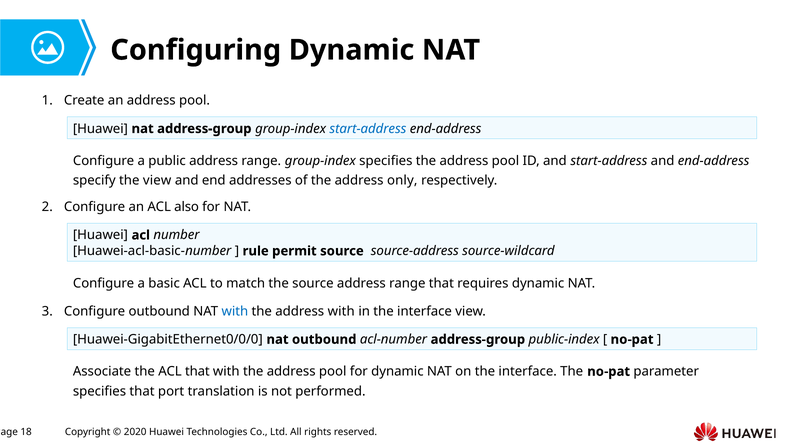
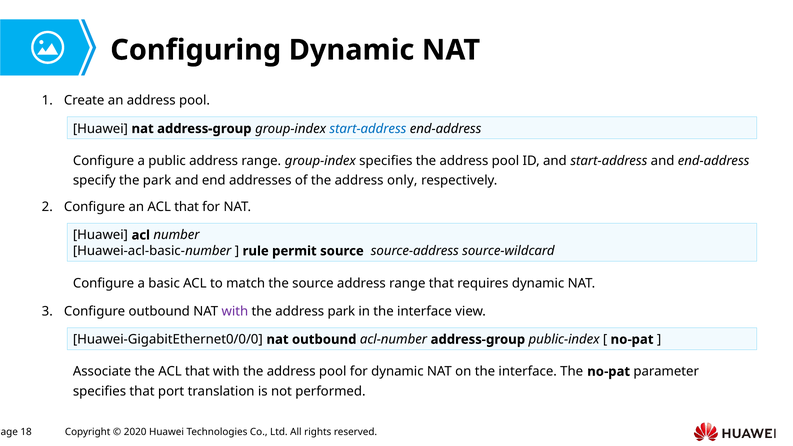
the view: view -> park (157, 181)
an ACL also: also -> that (187, 207)
with colour: blue -> purple (235, 311)
address with: with -> park (341, 311)
